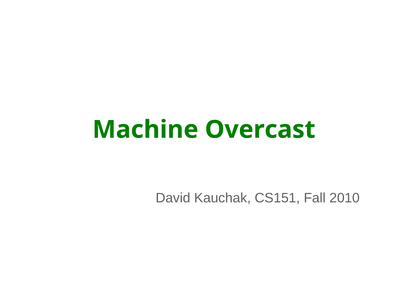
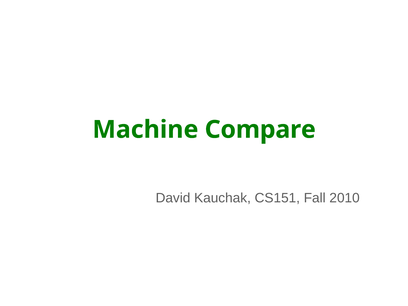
Overcast: Overcast -> Compare (260, 130)
